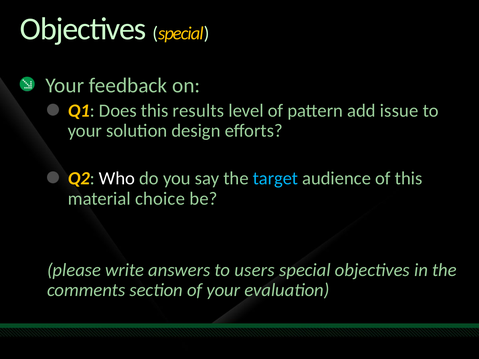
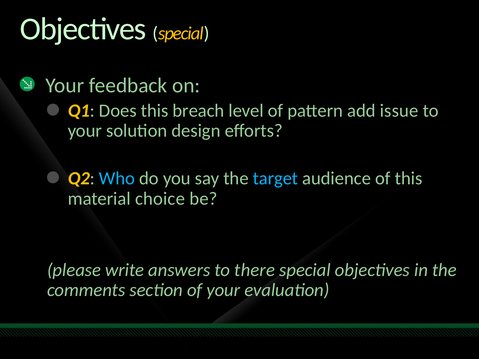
results: results -> breach (198, 111)
Who colour: white -> light blue (117, 179)
users: users -> there (255, 270)
